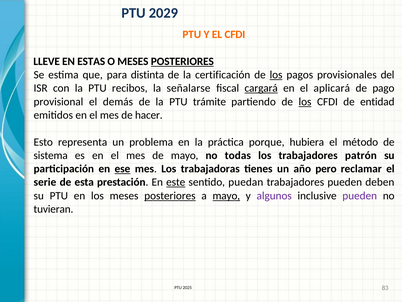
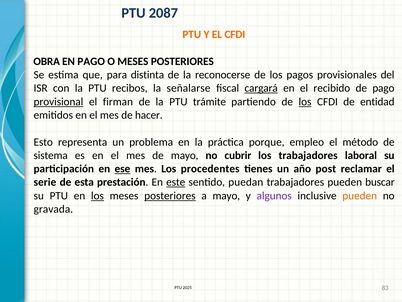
2029: 2029 -> 2087 (163, 13)
LLEVE: LLEVE -> OBRA (47, 61)
EN ESTAS: ESTAS -> PAGO (91, 61)
POSTERIORES underline: present -> none (182, 61)
certificación: certificación -> reconocerse (223, 75)
los underline: present -> none (276, 75)
aplicará: aplicará -> recibido (332, 88)
provisional underline: none -> present (58, 102)
demás: demás -> firman (118, 102)
hubiera: hubiera -> empleo (307, 142)
todas: todas -> cubrir (238, 155)
patrón: patrón -> laboral (361, 155)
trabajadoras: trabajadoras -> procedentes (210, 169)
pero: pero -> post (326, 169)
deben: deben -> buscar (380, 182)
los underline: none -> present (97, 195)
mayo underline: present -> none (226, 195)
pueden colour: purple -> orange (360, 195)
tuvieran: tuvieran -> gravada (53, 209)
